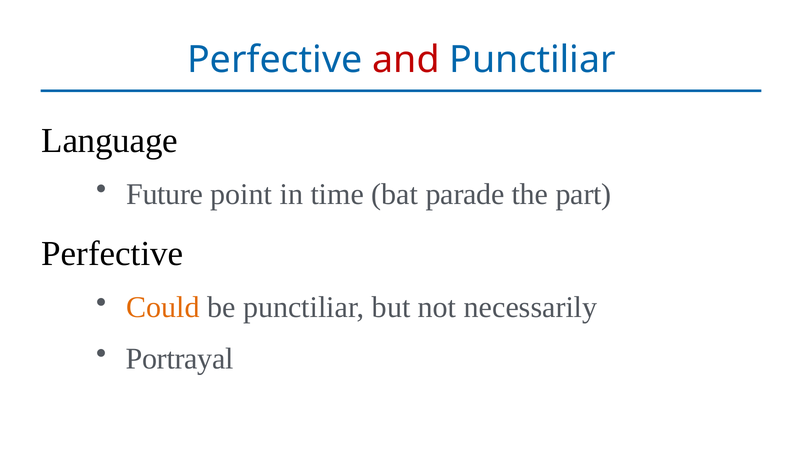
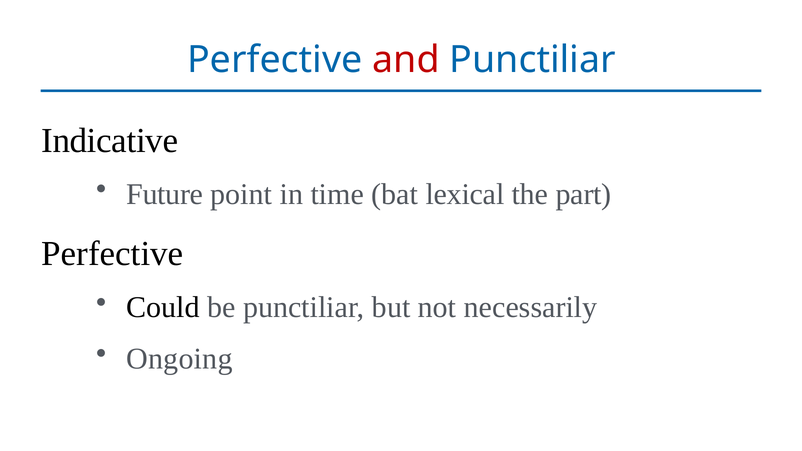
Language: Language -> Indicative (110, 141)
parade: parade -> lexical (465, 194)
Could colour: orange -> black (163, 308)
Portrayal: Portrayal -> Ongoing (179, 359)
